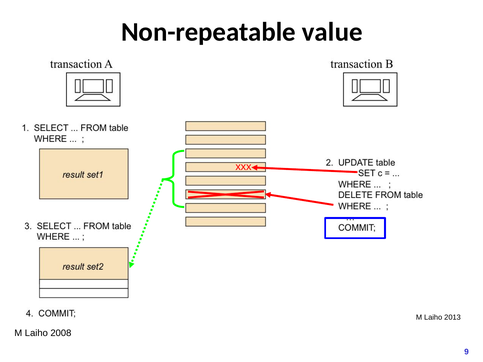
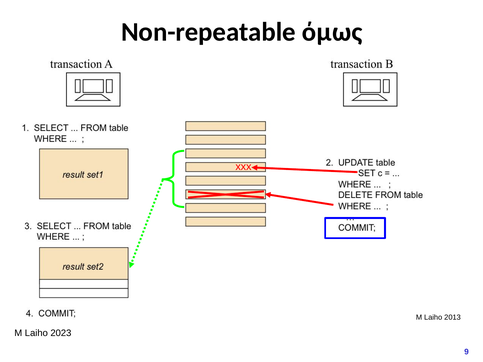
value: value -> όμως (332, 32)
2008: 2008 -> 2023 (61, 333)
